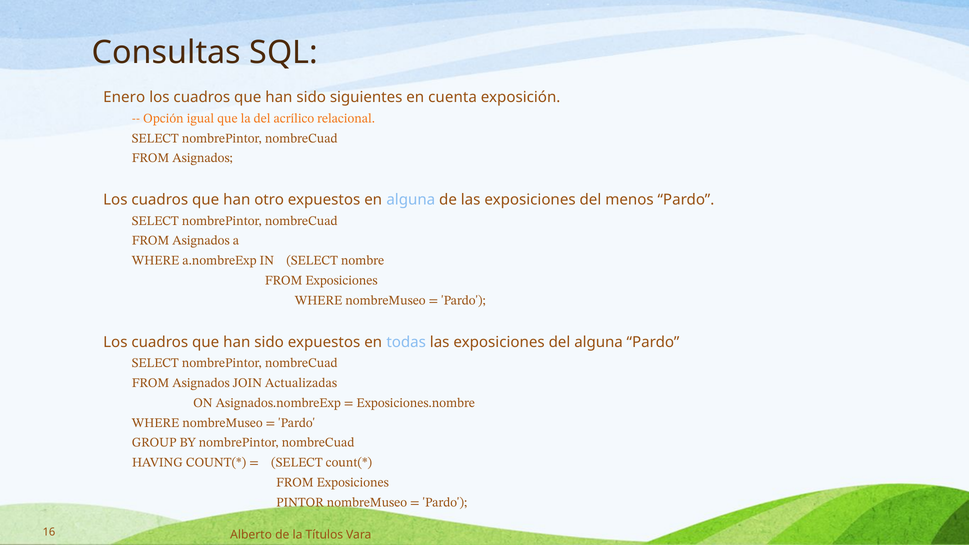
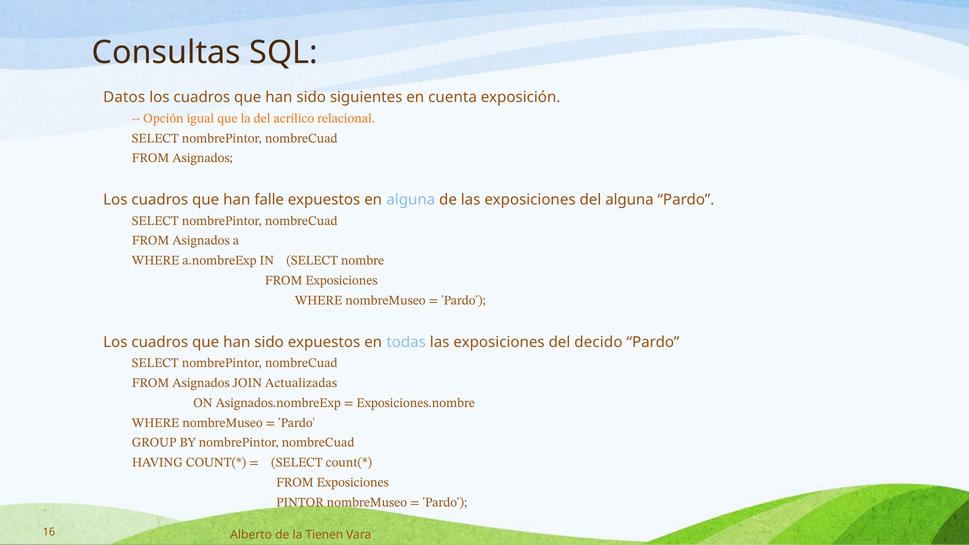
Enero: Enero -> Datos (124, 97)
otro: otro -> falle (269, 200)
del menos: menos -> alguna (630, 200)
del alguna: alguna -> decido (598, 342)
Títulos: Títulos -> Tienen (324, 535)
